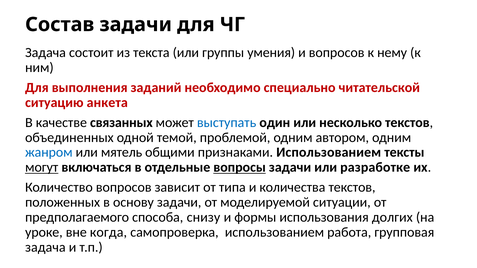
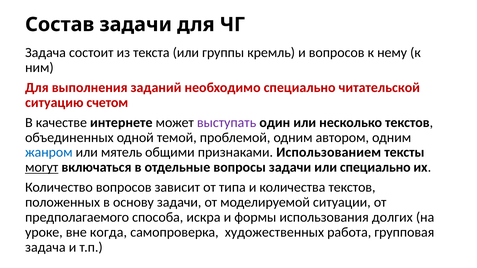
умения: умения -> кремль (271, 53)
анкета: анкета -> счетом (107, 103)
связанных: связанных -> интернете (121, 123)
выступать colour: blue -> purple (227, 123)
вопросы underline: present -> none (240, 168)
или разработке: разработке -> специально (375, 168)
снизу: снизу -> искра (203, 218)
самопроверка использованием: использованием -> художественных (274, 233)
